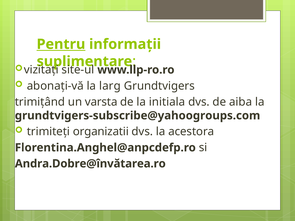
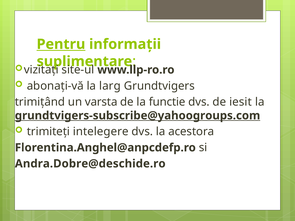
initiala: initiala -> functie (167, 102)
aiba: aiba -> iesit (241, 102)
grundtvigers-subscribe@yahoogroups.com underline: none -> present (138, 116)
organizatii: organizatii -> intelegere (101, 132)
Andra.Dobre@învătarea.ro: Andra.Dobre@învătarea.ro -> Andra.Dobre@deschide.ro (90, 164)
